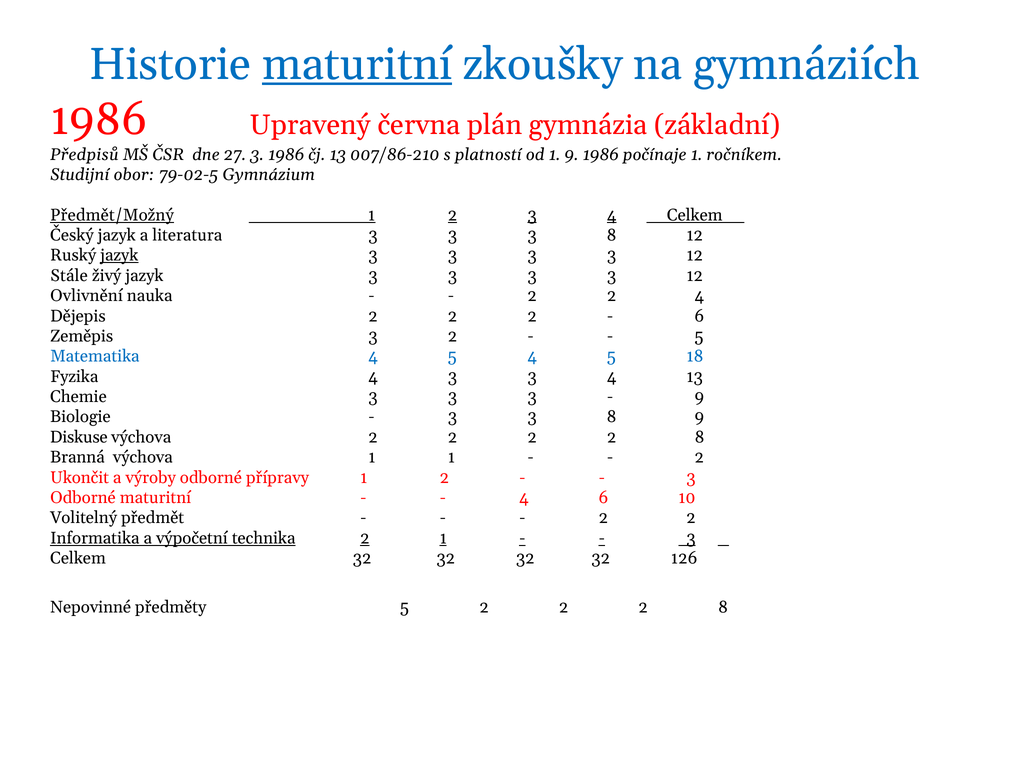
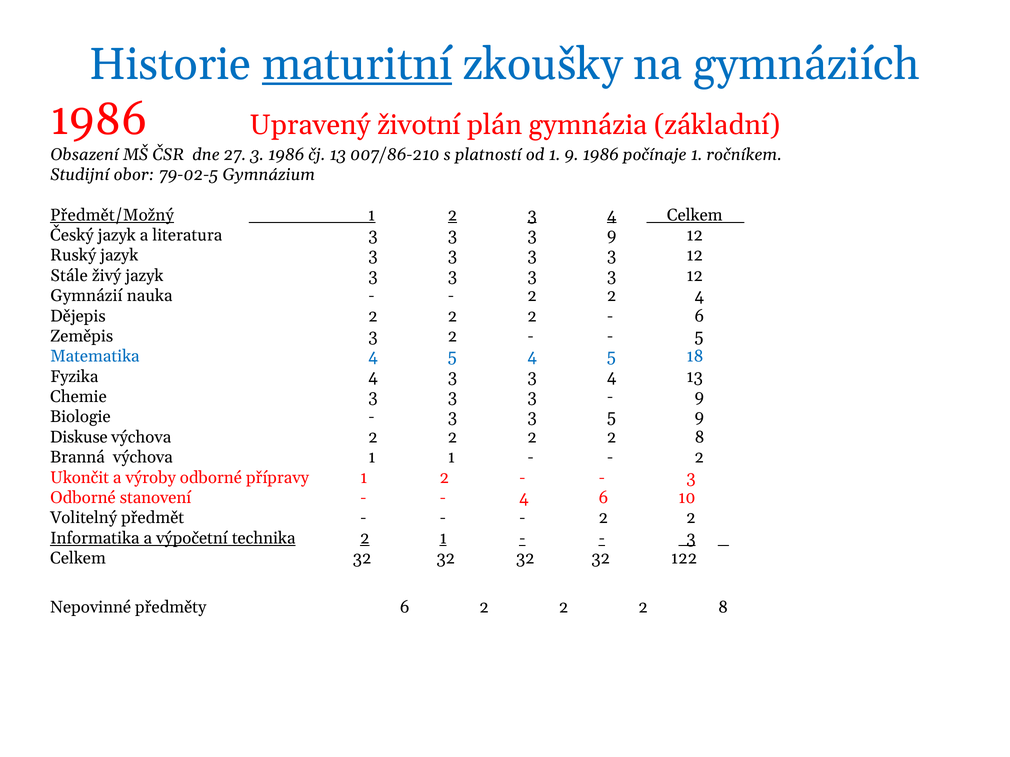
června: června -> životní (419, 125)
Předpisů: Předpisů -> Obsazení (85, 155)
3 3 3 8: 8 -> 9 (612, 235)
jazyk underline: present -> none (119, 256)
Ovlivnění: Ovlivnění -> Gymnázií (86, 296)
8: 8 -> 5 (611, 417)
Odborné maturitní: maturitní -> stanovení (156, 498)
126: 126 -> 122 (684, 559)
předměty 5: 5 -> 6 (405, 607)
